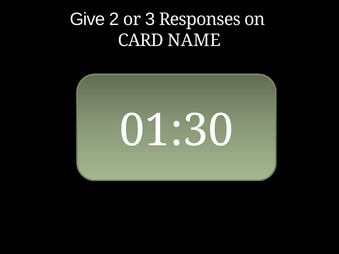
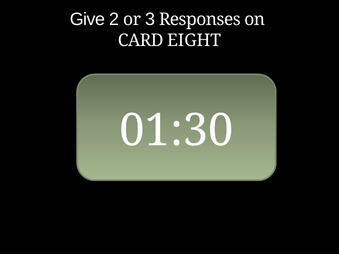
NAME: NAME -> EIGHT (194, 40)
